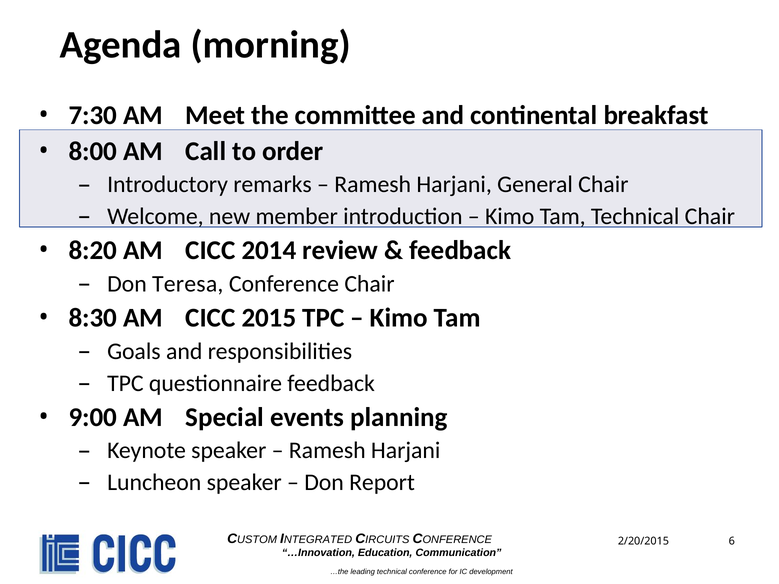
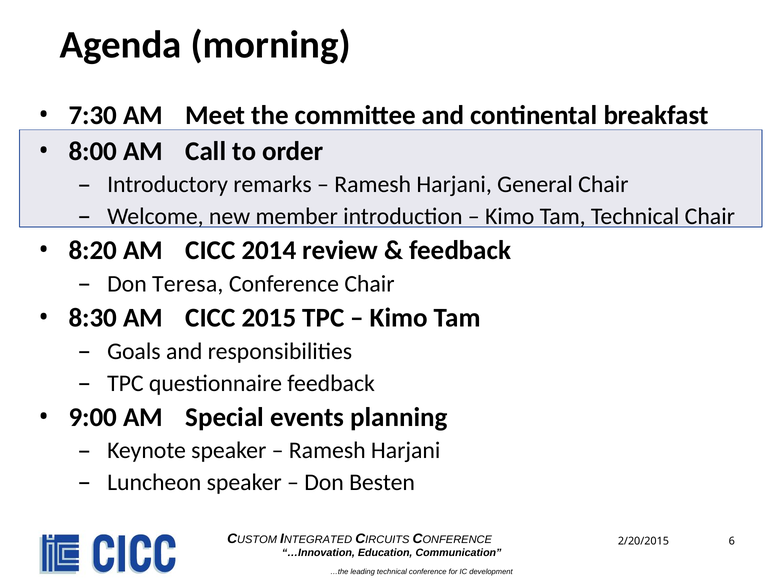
Report: Report -> Besten (382, 483)
